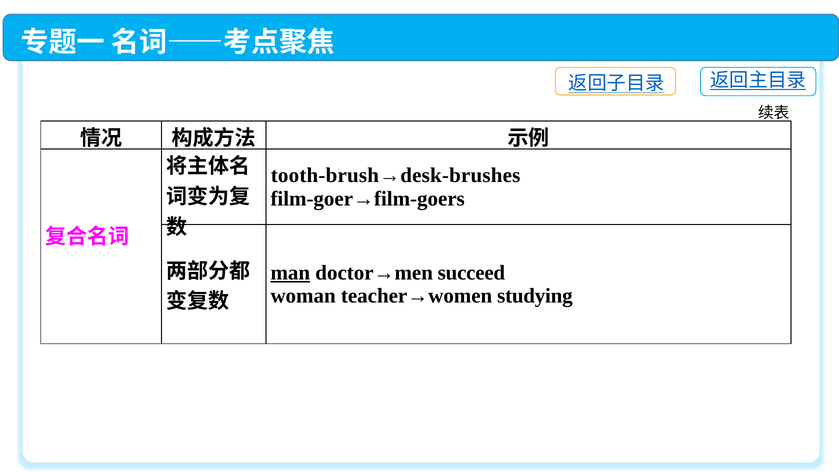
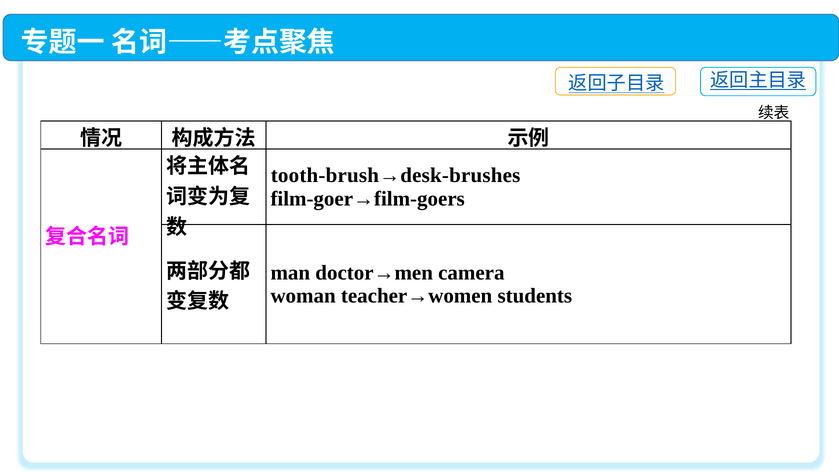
man underline: present -> none (290, 273)
succeed: succeed -> camera (471, 273)
studying: studying -> students (535, 296)
